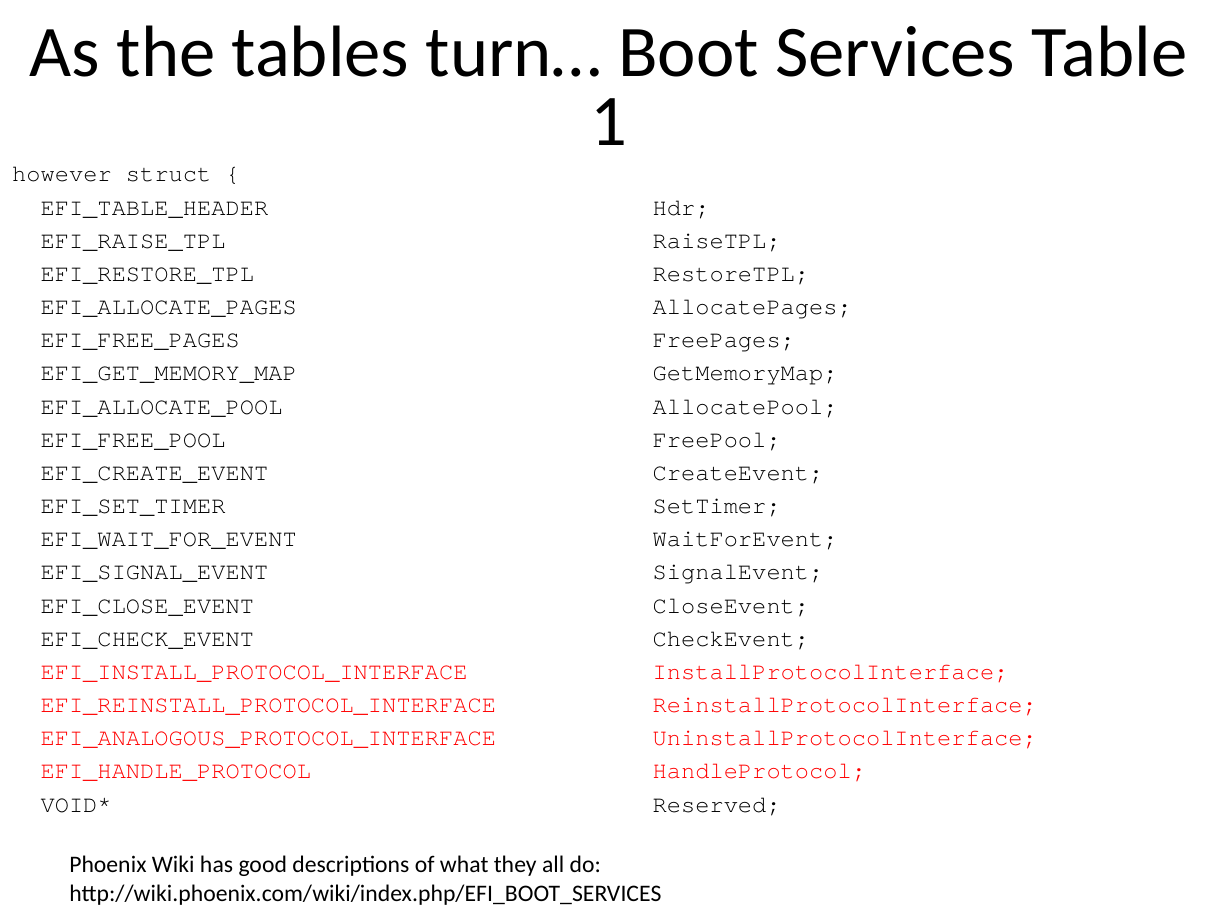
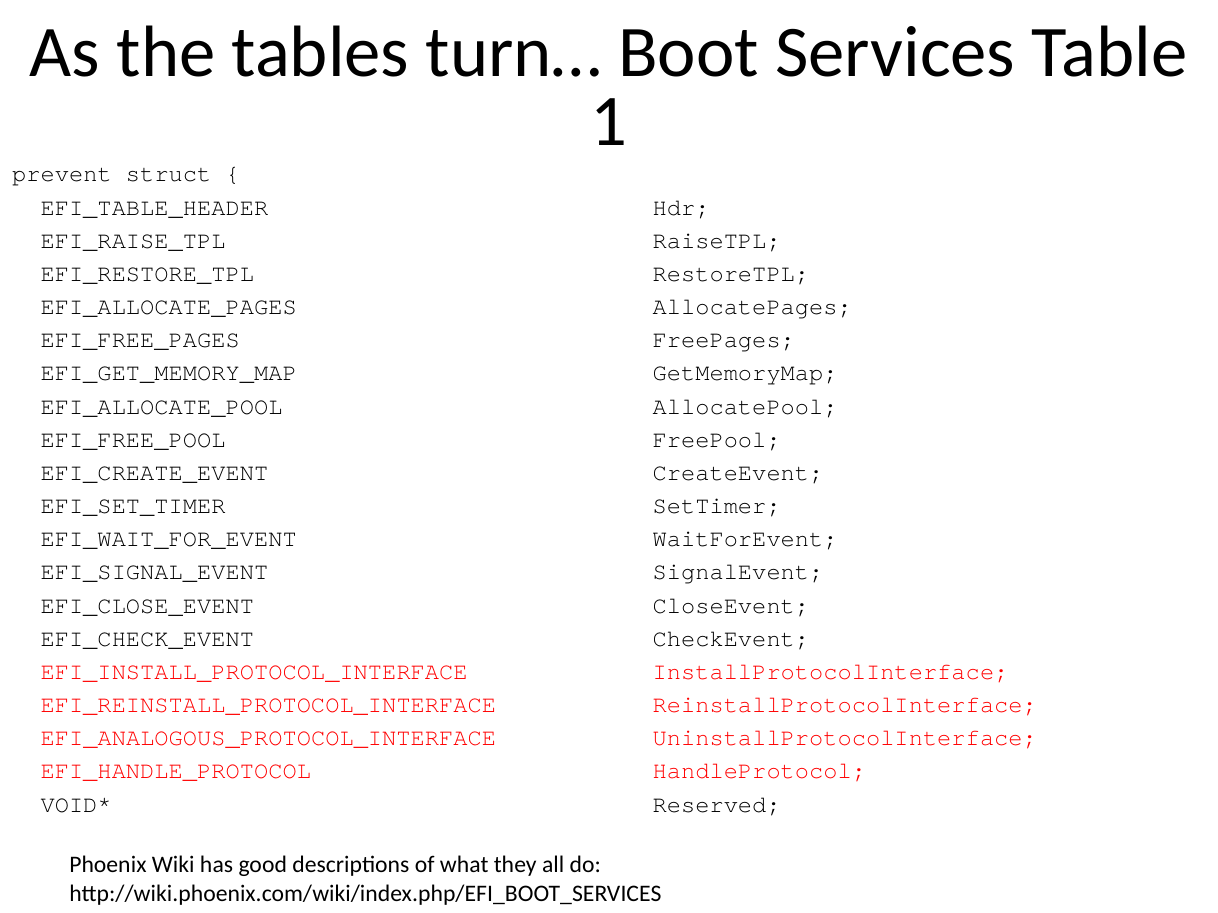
however: however -> prevent (62, 174)
